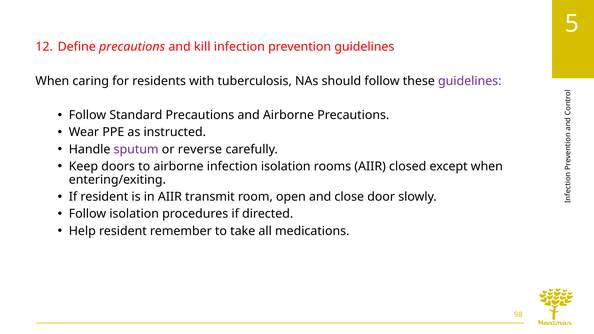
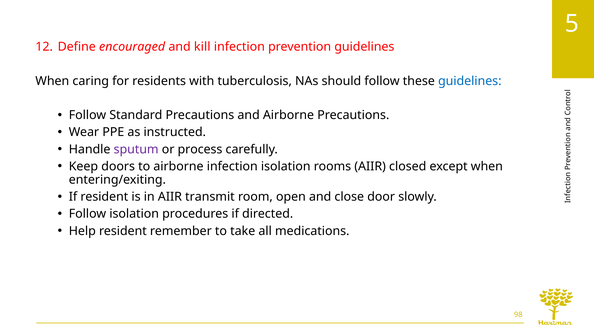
Define precautions: precautions -> encouraged (132, 47)
guidelines colour: purple -> blue (470, 81)
reverse: reverse -> process (200, 149)
